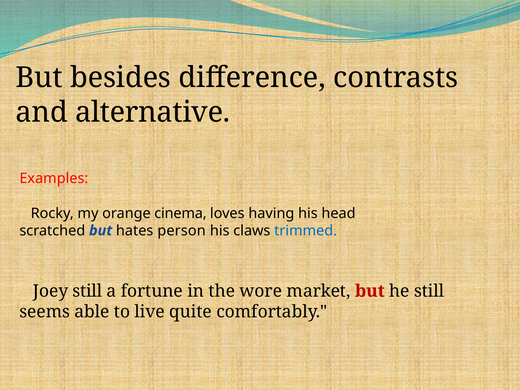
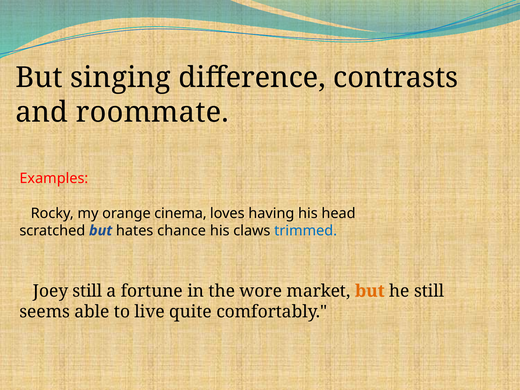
besides: besides -> singing (120, 78)
alternative: alternative -> roommate (152, 112)
person: person -> chance (182, 231)
but colour: red -> orange (370, 291)
